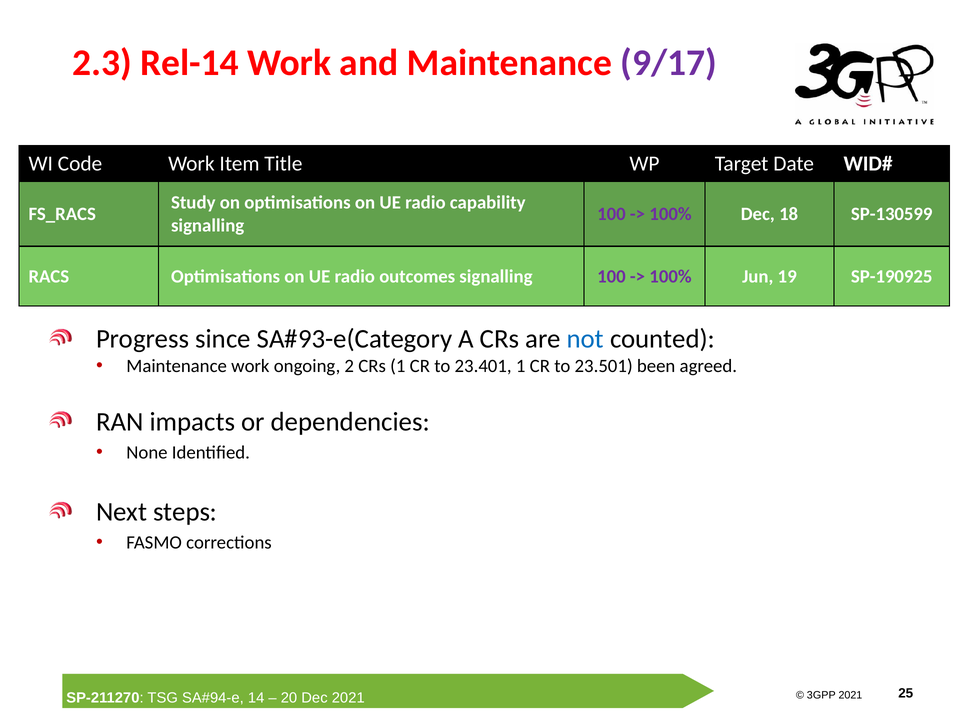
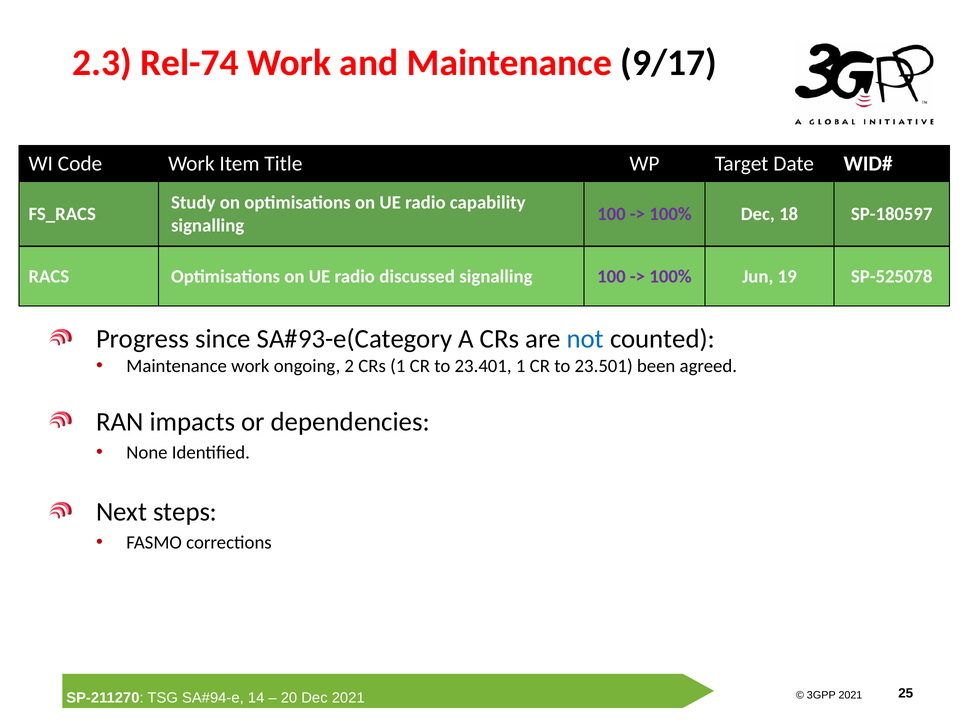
Rel-14: Rel-14 -> Rel-74 (190, 63)
9/17 colour: purple -> black (669, 63)
SP-130599: SP-130599 -> SP-180597 (892, 214)
outcomes: outcomes -> discussed (417, 276)
SP-190925: SP-190925 -> SP-525078 (892, 276)
